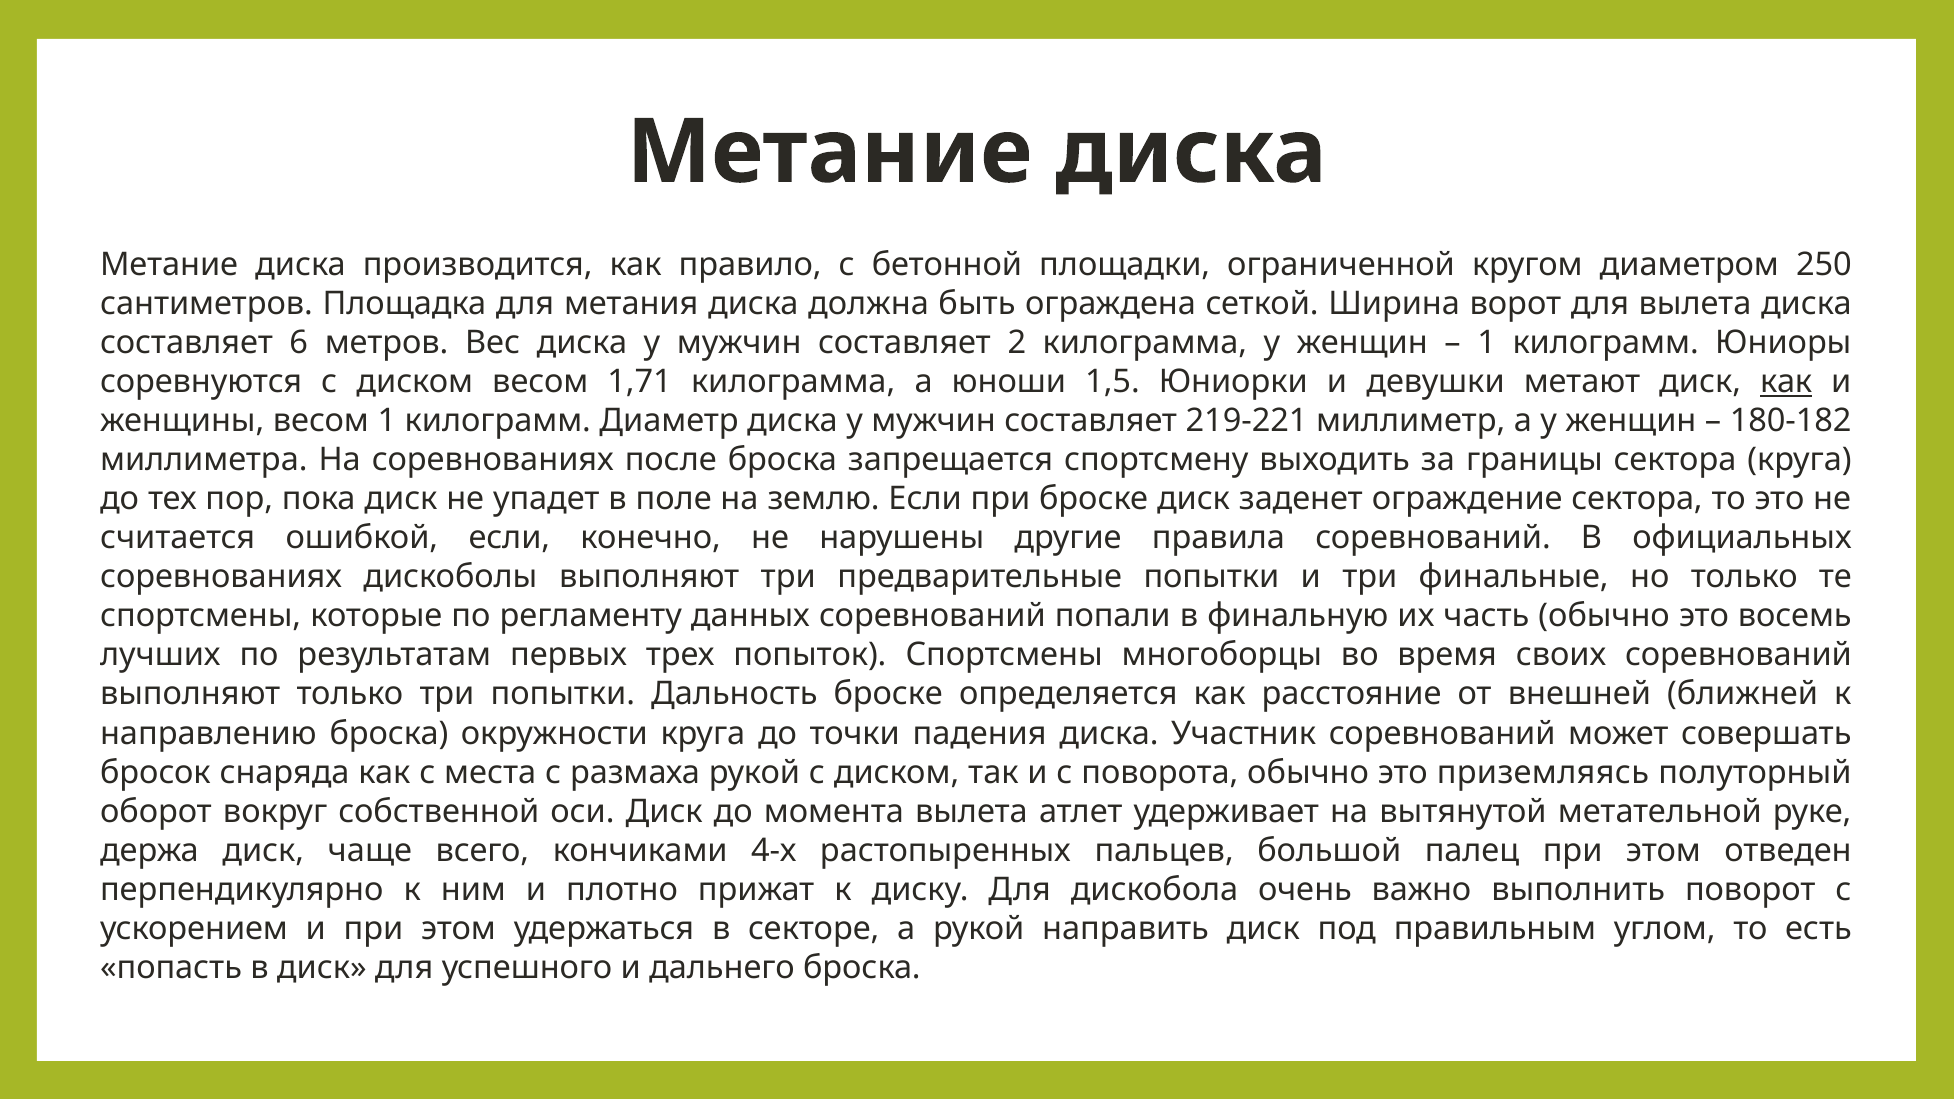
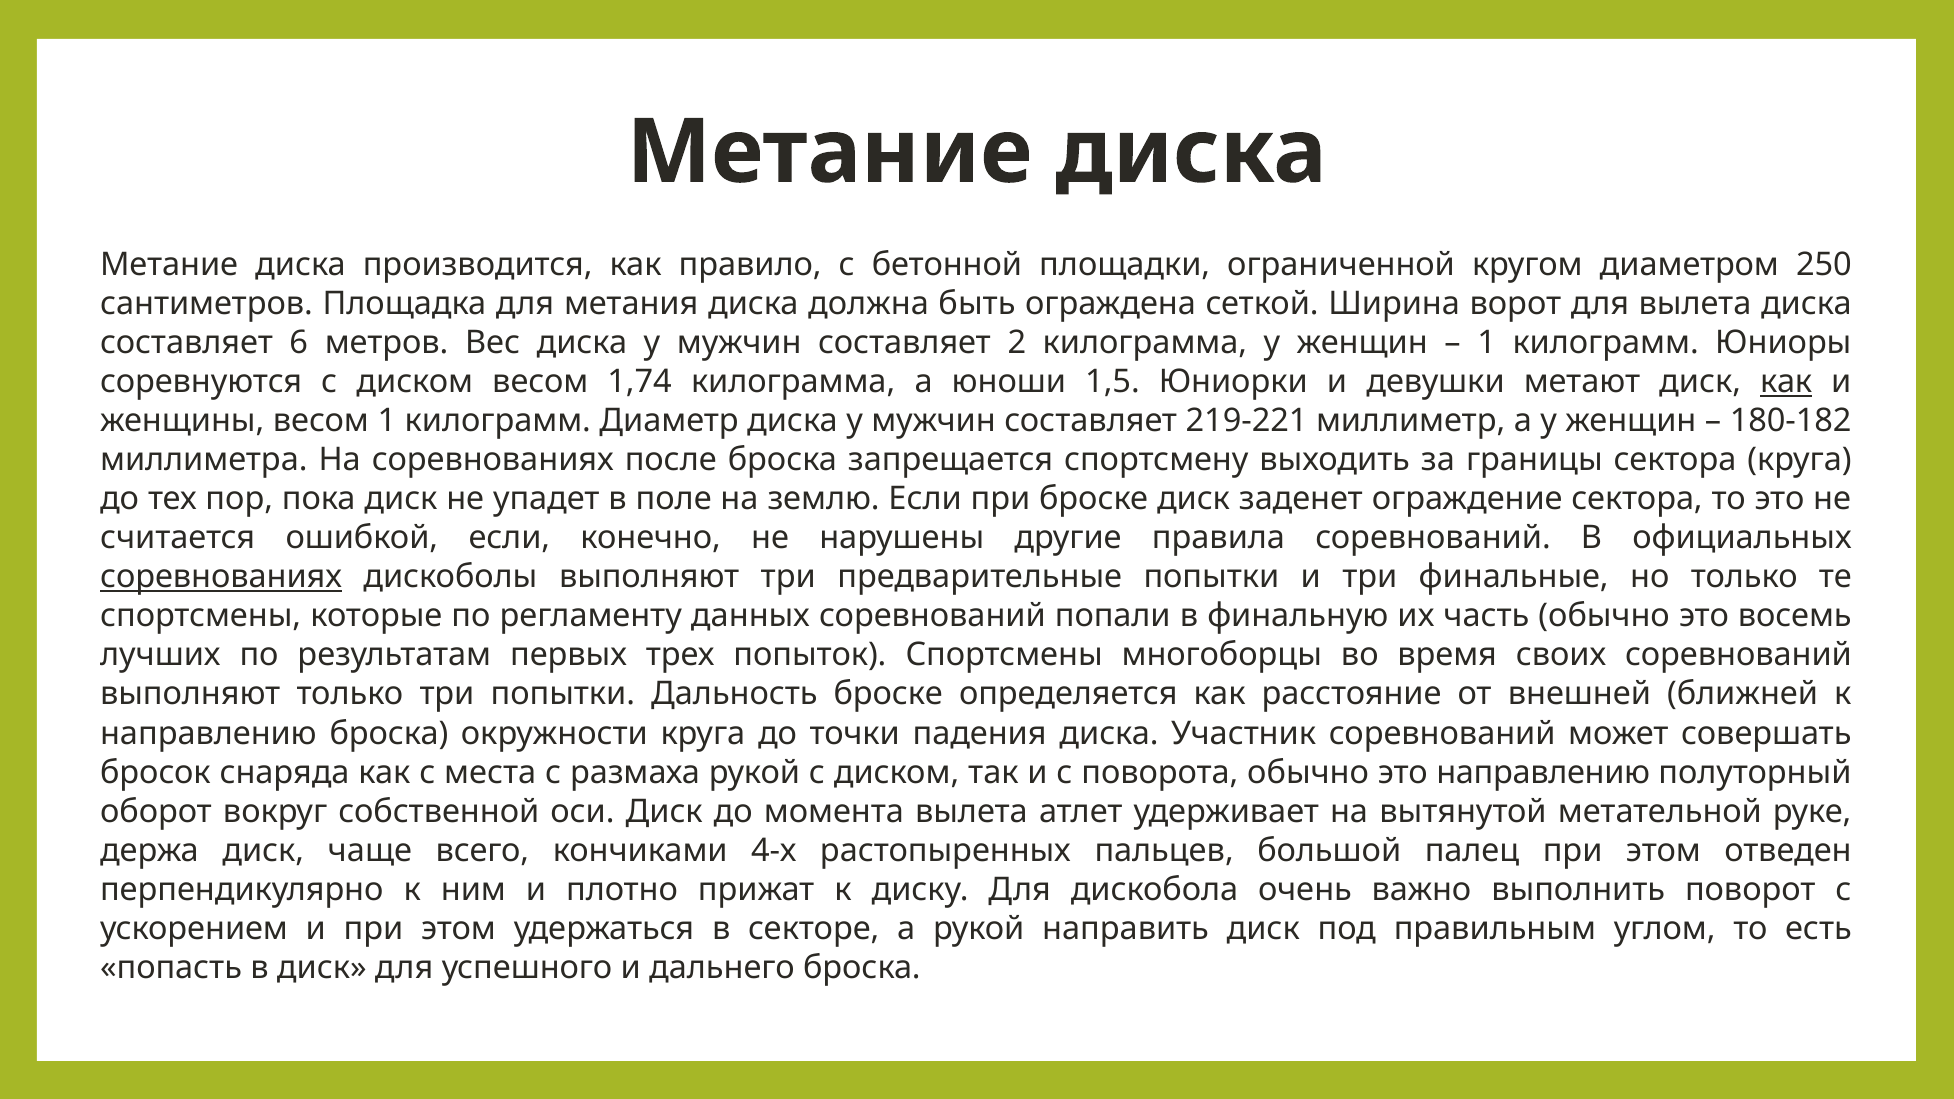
1,71: 1,71 -> 1,74 (640, 382)
соревнованиях underline: none -> present (221, 577)
это приземляясь: приземляясь -> направлению (1543, 772)
